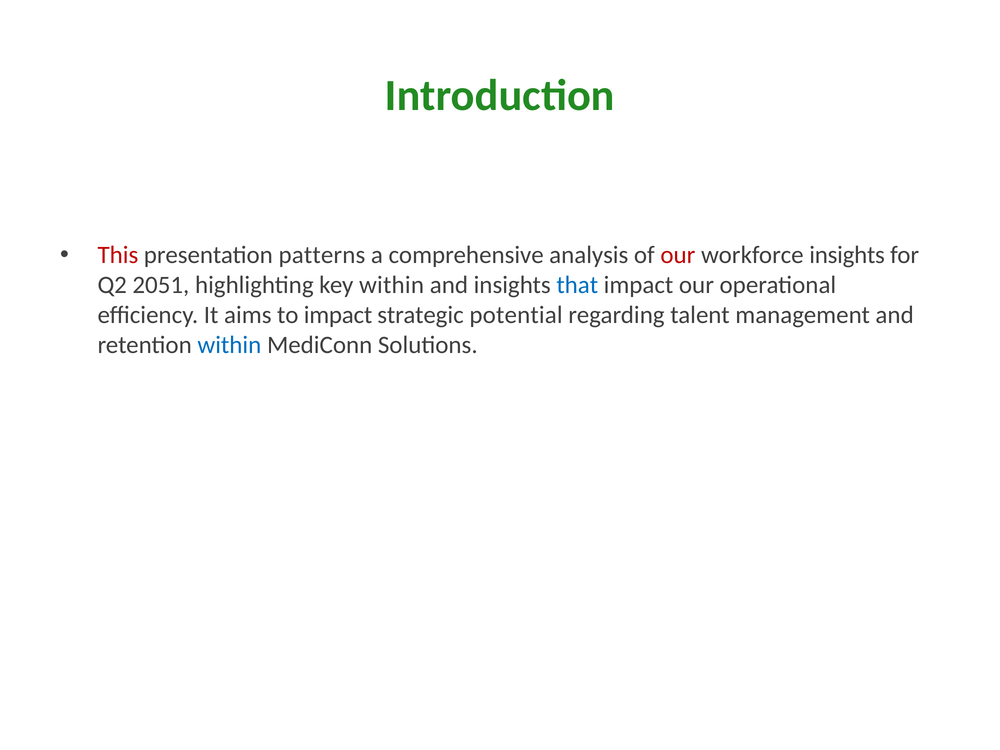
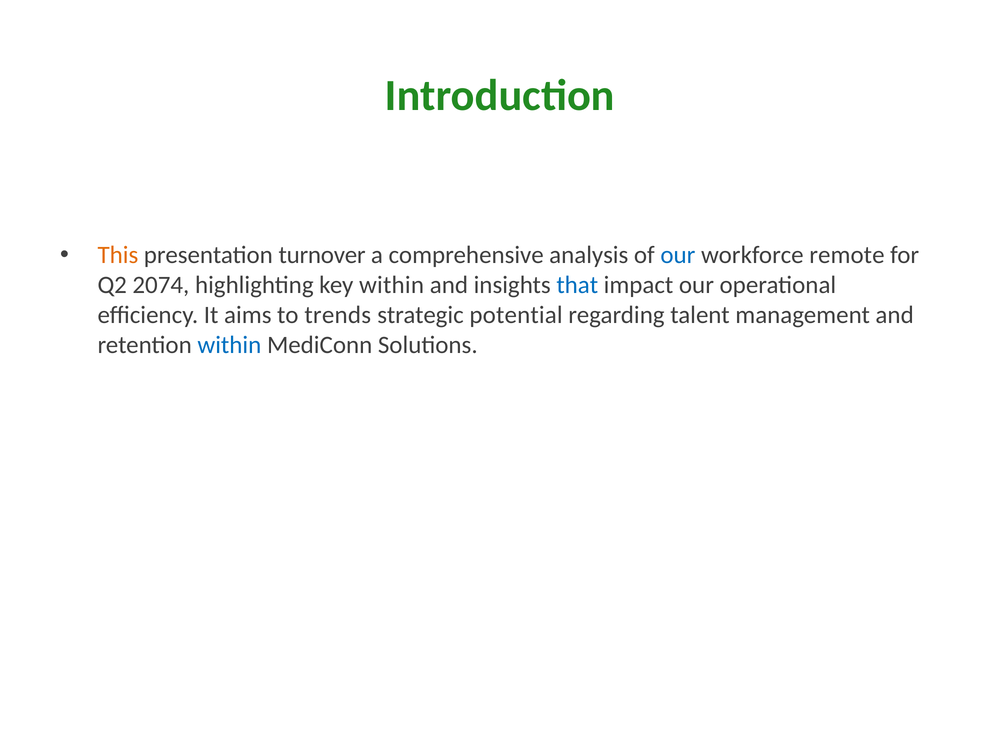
This colour: red -> orange (118, 255)
patterns: patterns -> turnover (322, 255)
our colour: red -> blue (678, 255)
workforce insights: insights -> remote (847, 255)
2051: 2051 -> 2074 (161, 285)
to impact: impact -> trends (338, 315)
